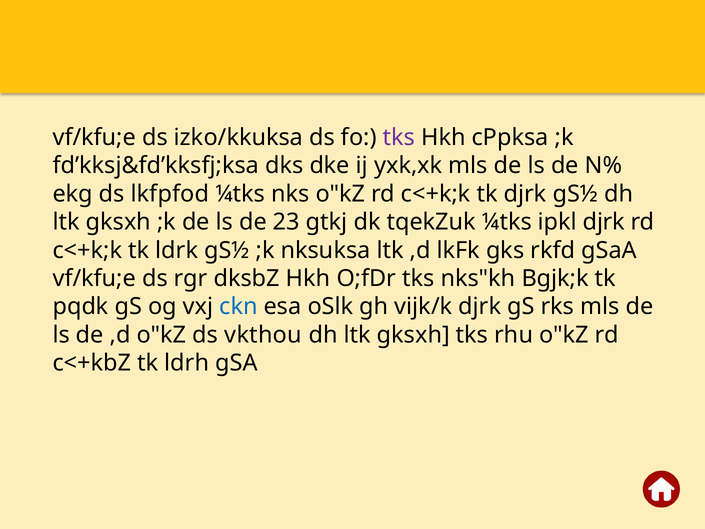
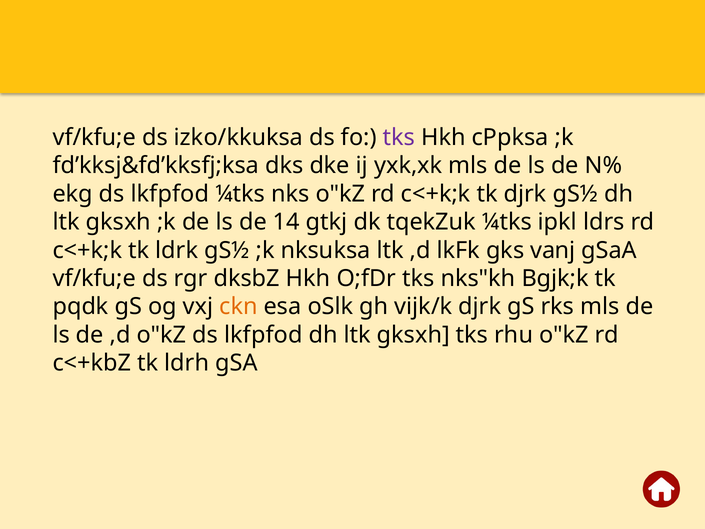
23: 23 -> 14 (286, 222)
ipkl djrk: djrk -> ldrs (604, 222)
rkfd: rkfd -> vanj (553, 250)
ckn colour: blue -> orange (238, 307)
o"kZ ds vkthou: vkthou -> lkfpfod (263, 335)
